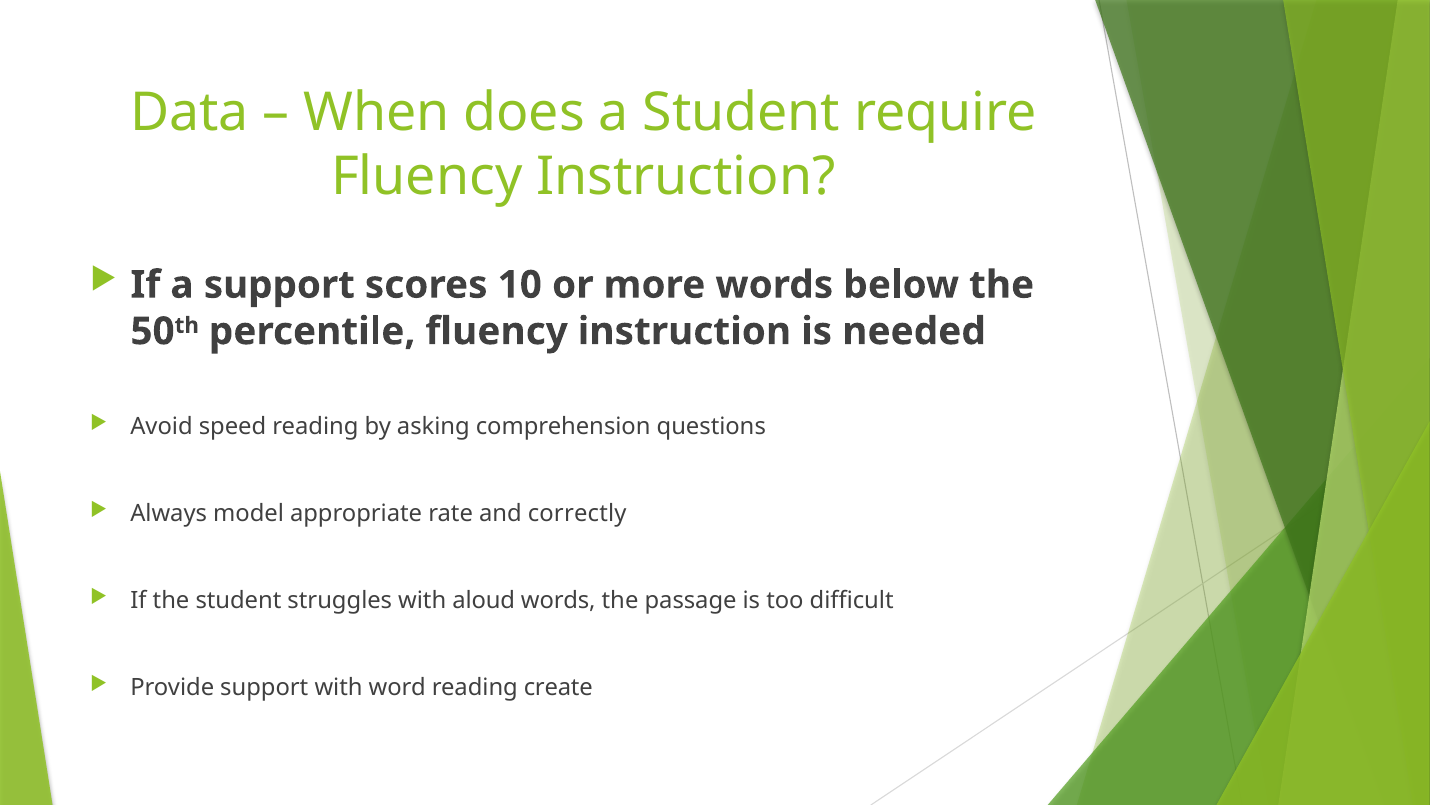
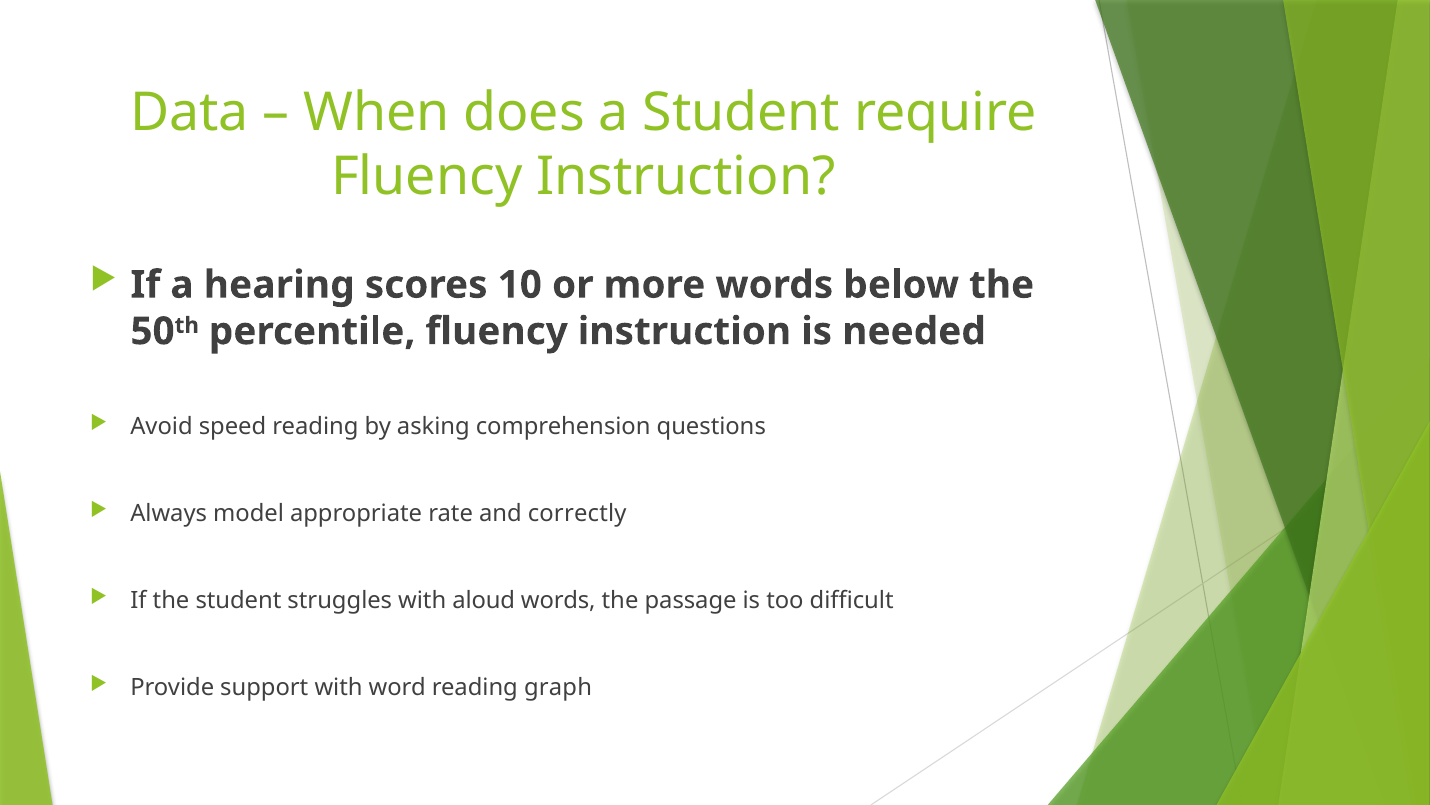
a support: support -> hearing (279, 285)
create: create -> graph (558, 687)
